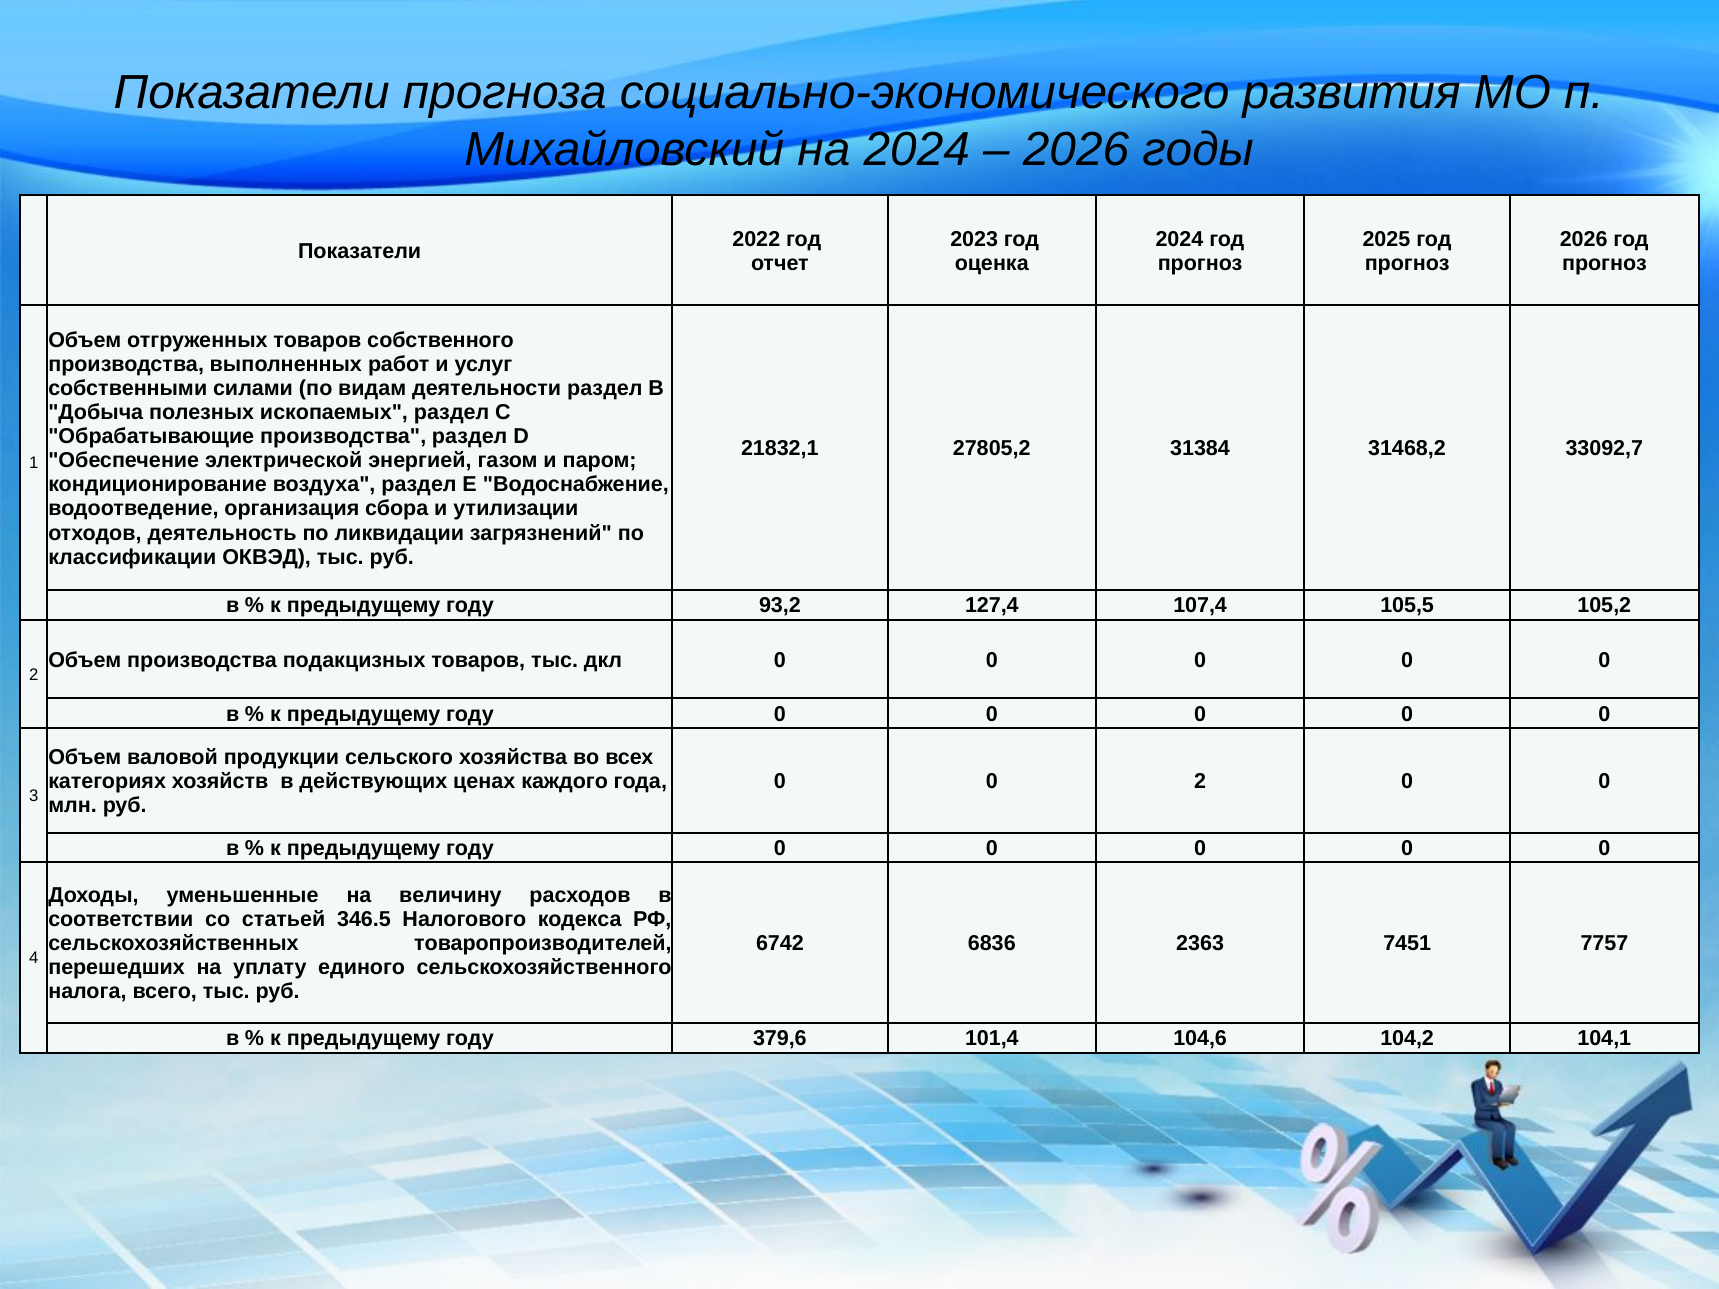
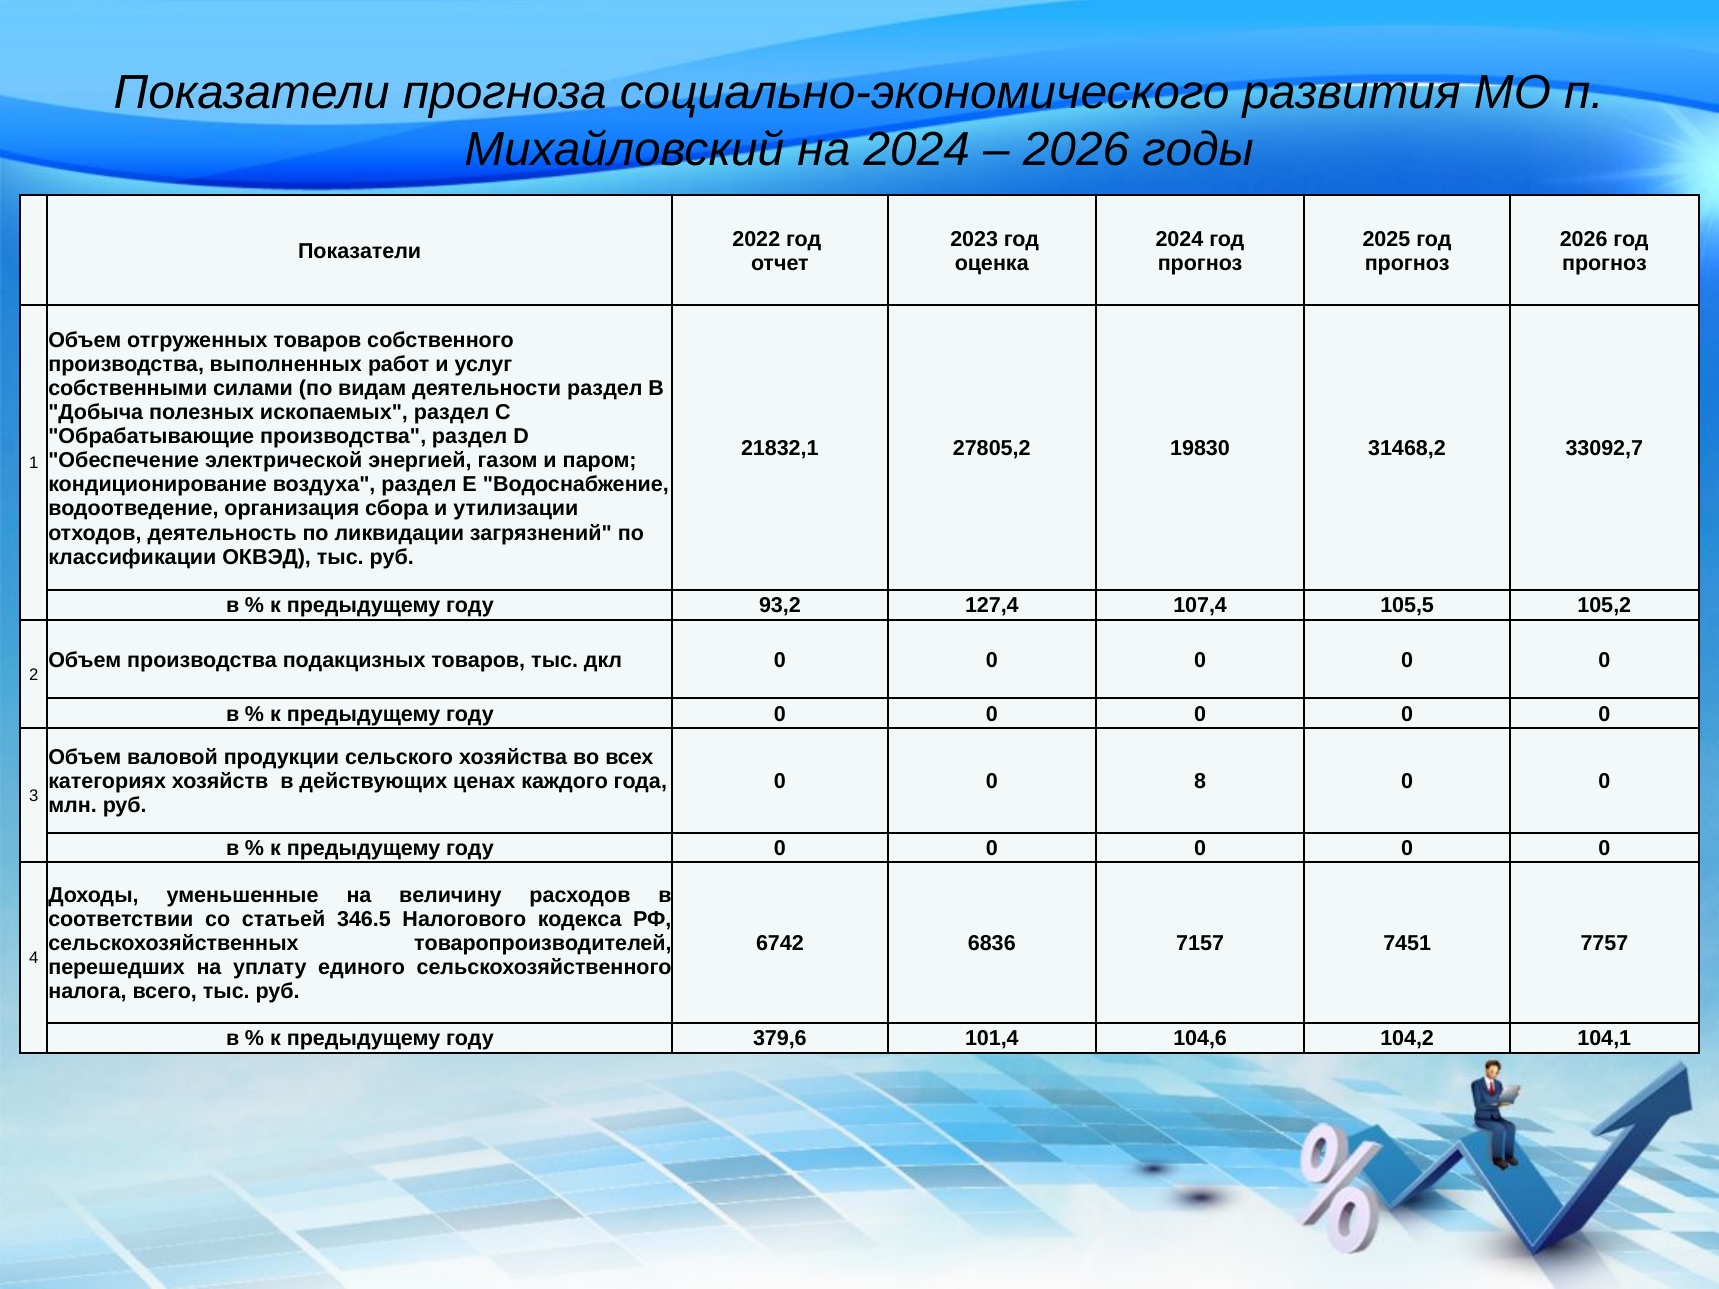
31384: 31384 -> 19830 (1200, 449)
0 2: 2 -> 8 (1200, 781)
2363: 2363 -> 7157 (1200, 944)
